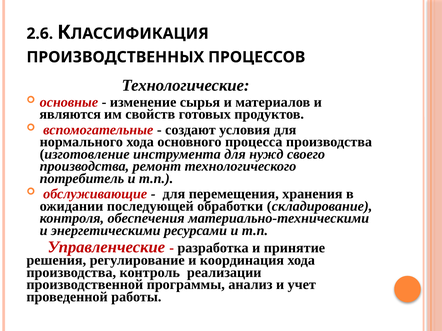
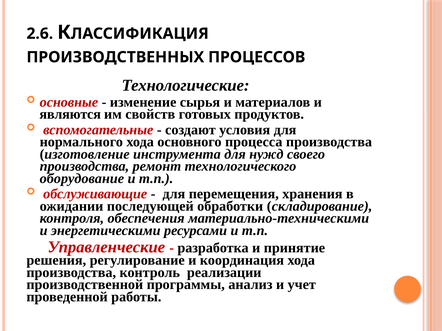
потребитель: потребитель -> оборудование (82, 179)
